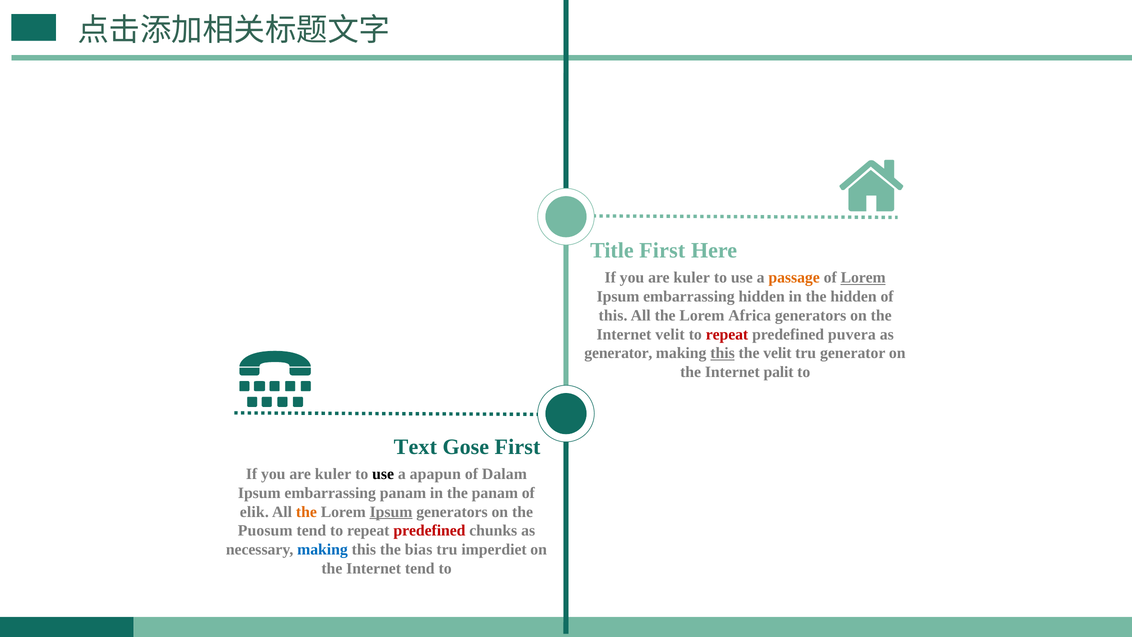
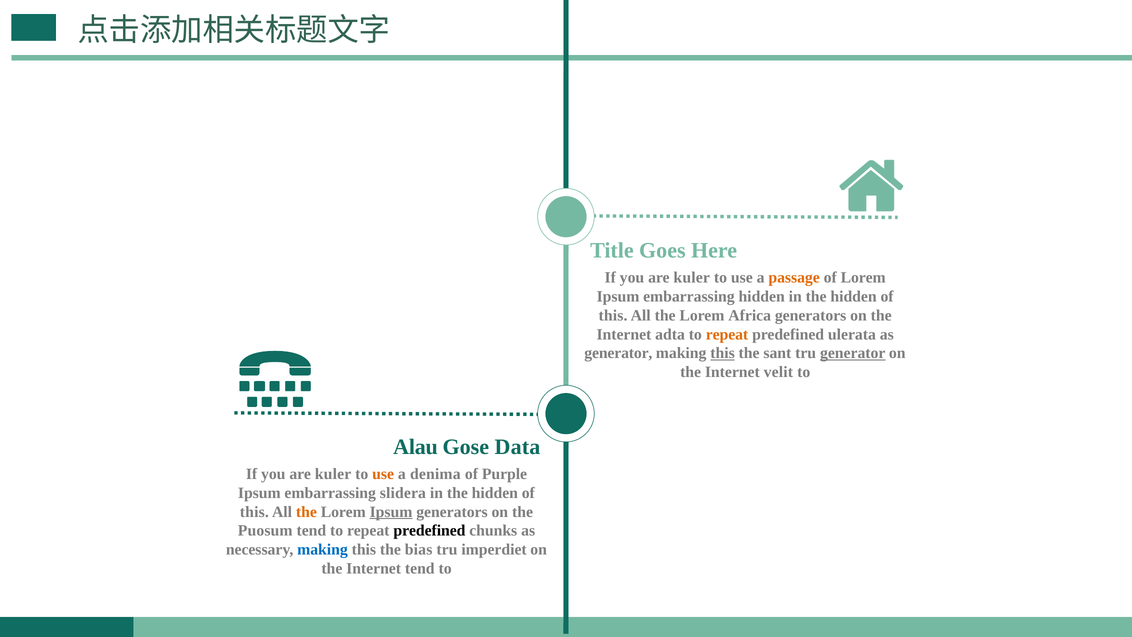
Title First: First -> Goes (662, 250)
Lorem underline: present -> none (863, 278)
Internet velit: velit -> adta (670, 334)
repeat colour: red -> orange (727, 334)
puvera: puvera -> ulerata (852, 334)
the velit: velit -> sant (777, 353)
generator underline: none -> present (853, 353)
palit: palit -> velit (778, 372)
Text: Text -> Alau (416, 447)
Gose First: First -> Data (517, 447)
use colour: black -> orange (383, 474)
apapun: apapun -> denima (435, 474)
Dalam: Dalam -> Purple (504, 474)
embarrassing panam: panam -> slidera (403, 493)
panam: panam -> hidden (495, 493)
elik: elik -> this (254, 512)
predefined colour: red -> black (429, 530)
